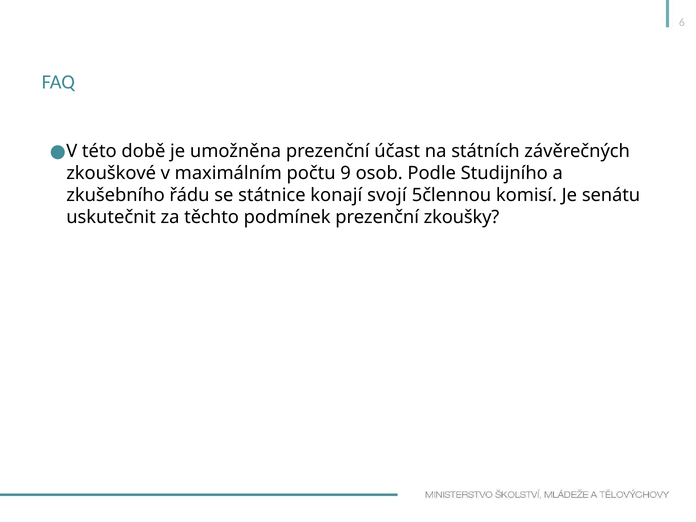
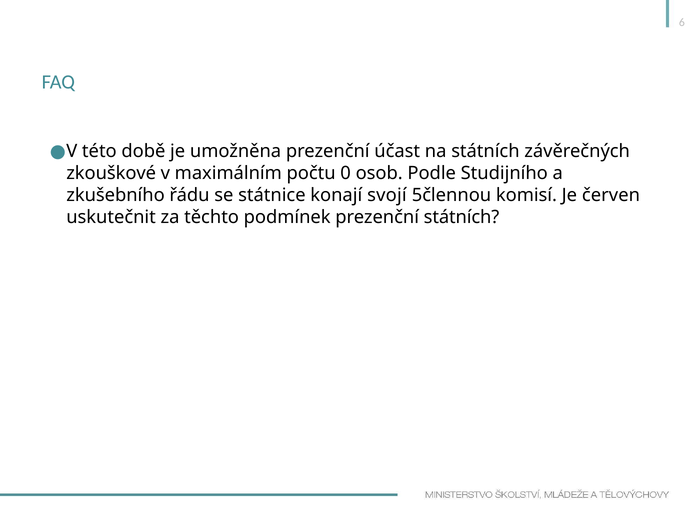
9: 9 -> 0 (346, 173)
senátu: senátu -> červen (611, 195)
prezenční zkoušky: zkoušky -> státních (461, 217)
